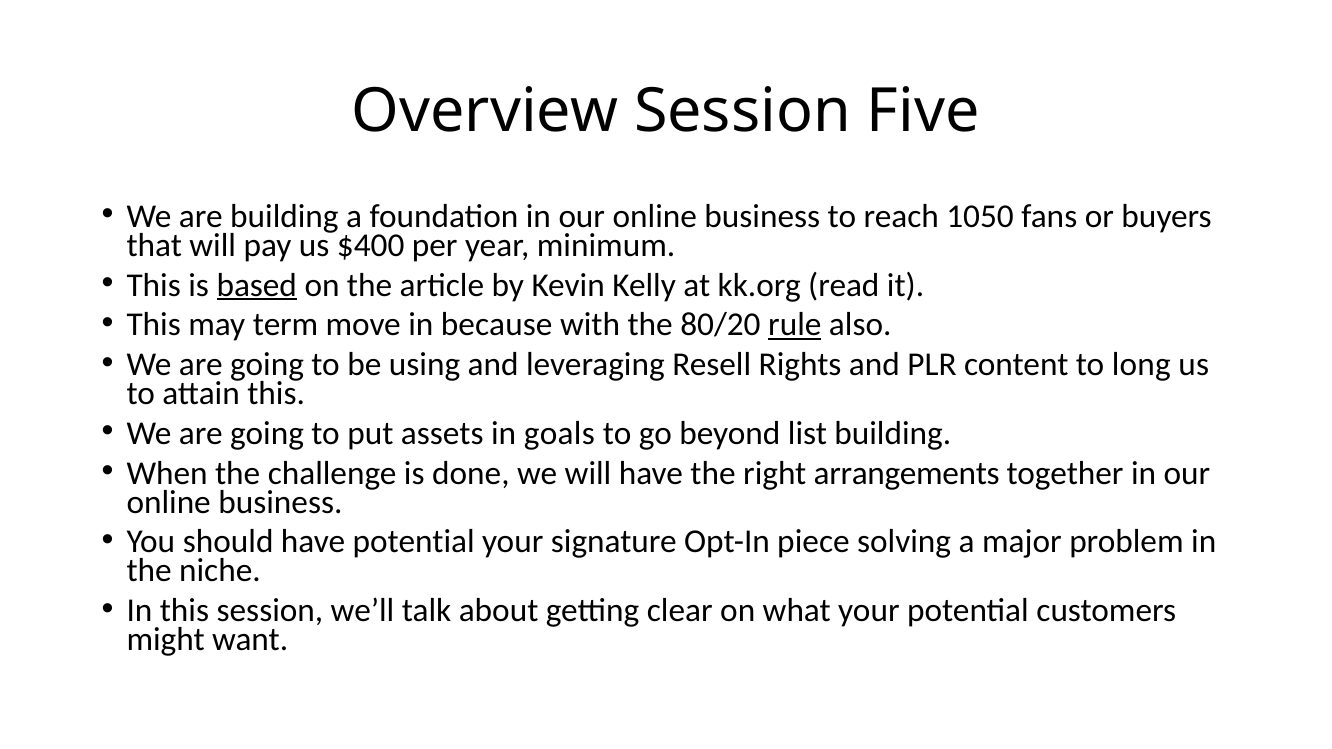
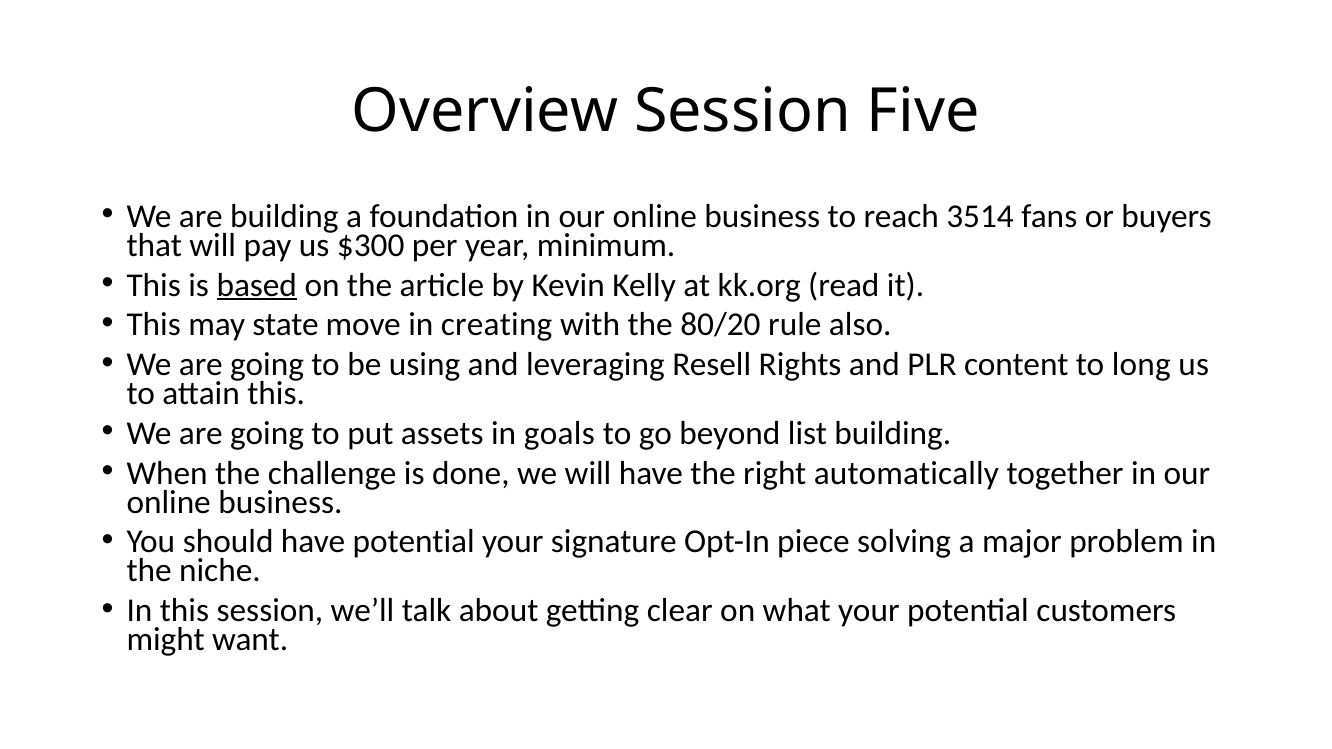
1050: 1050 -> 3514 (980, 216)
$400: $400 -> $300 (371, 245)
term: term -> state (286, 325)
because: because -> creating (497, 325)
rule underline: present -> none (795, 325)
arrangements: arrangements -> automatically (906, 473)
